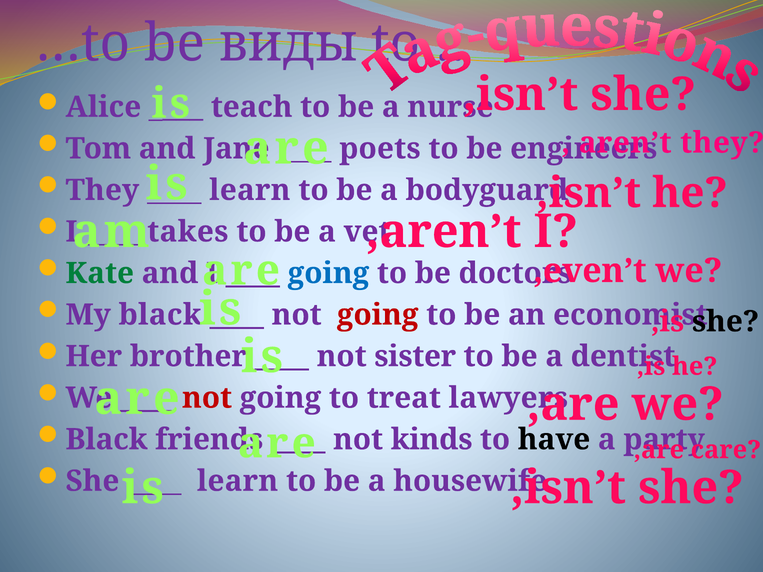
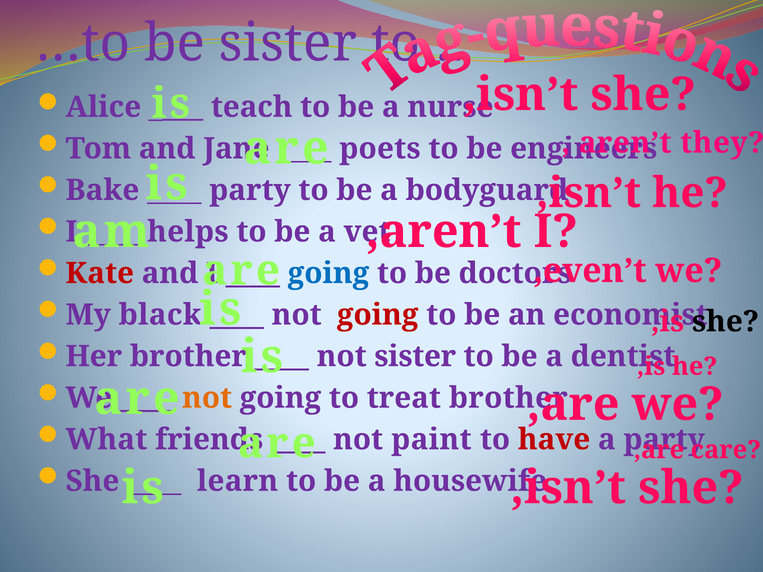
be виды: виды -> sister (288, 43)
They: They -> Bake (102, 190)
learn: learn -> party (250, 190)
takes: takes -> helps (188, 232)
Kate colour: green -> red (100, 273)
not colour: red -> orange (207, 398)
treat lawyers: lawyers -> brother (508, 398)
Black: Black -> What (106, 440)
kinds: kinds -> paint (431, 440)
have colour: black -> red (554, 440)
